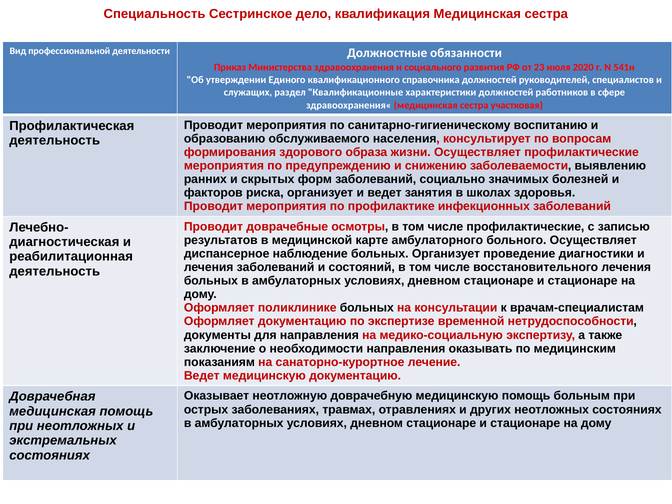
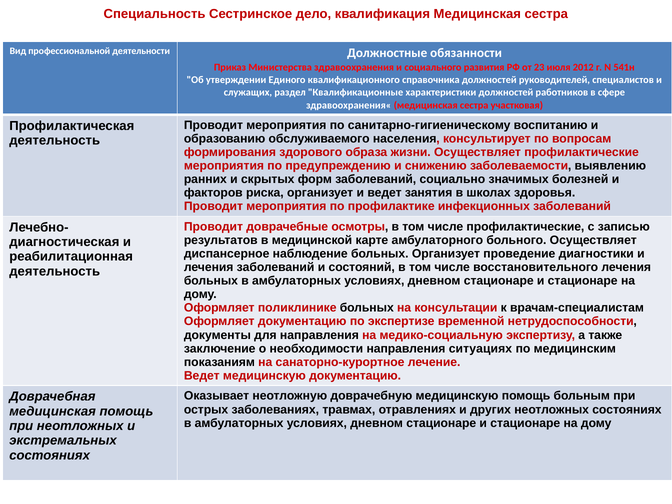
2020: 2020 -> 2012 (583, 67)
оказывать: оказывать -> ситуациях (480, 349)
